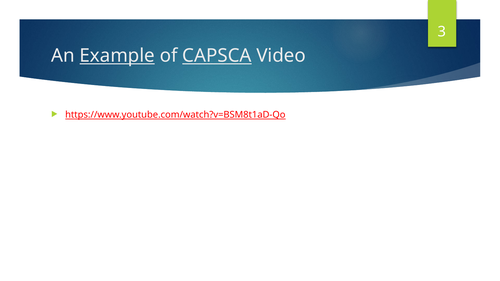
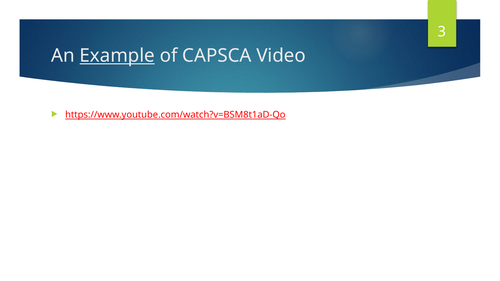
CAPSCA underline: present -> none (217, 56)
